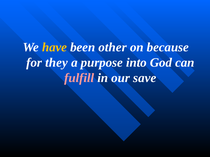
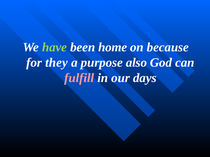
have colour: yellow -> light green (55, 47)
other: other -> home (113, 47)
into: into -> also (136, 63)
save: save -> days (145, 78)
